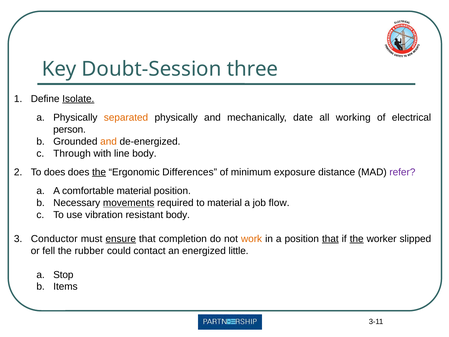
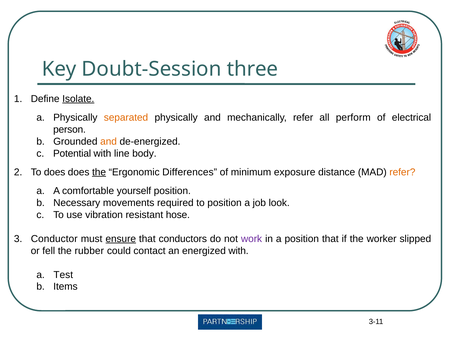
mechanically date: date -> refer (303, 117)
working: working -> perform (353, 117)
Through: Through -> Potential (72, 153)
refer colour: purple -> orange (402, 172)
comfortable material: material -> yourself (134, 191)
movements underline: present -> none (129, 203)
to material: material -> position (225, 203)
flow: flow -> look (279, 203)
resistant body: body -> hose (178, 215)
completion: completion -> conductors (183, 239)
work colour: orange -> purple (252, 239)
that underline: present -> none (330, 239)
the underline: present -> none (357, 239)
energized little: little -> with (239, 251)
Stop: Stop -> Test (63, 275)
